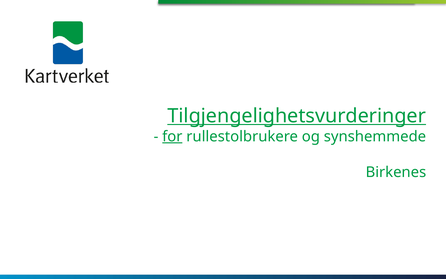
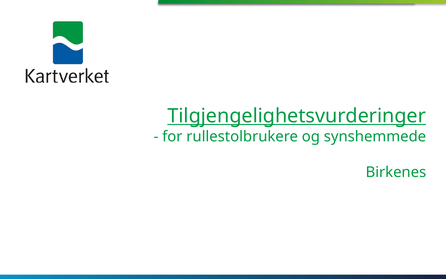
for underline: present -> none (172, 136)
